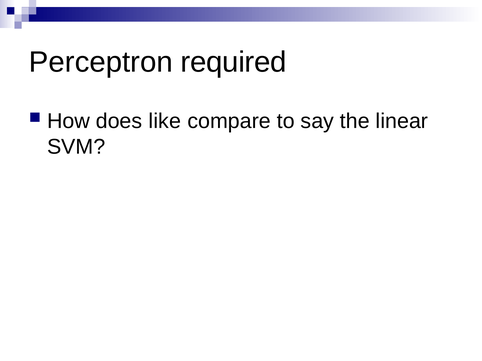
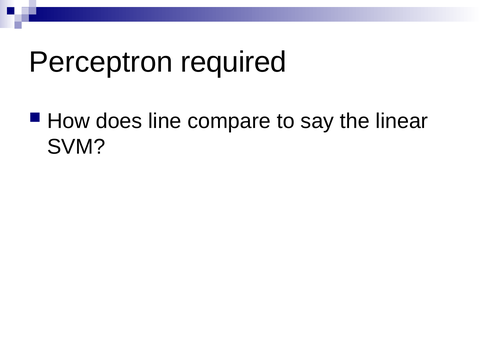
like: like -> line (165, 121)
